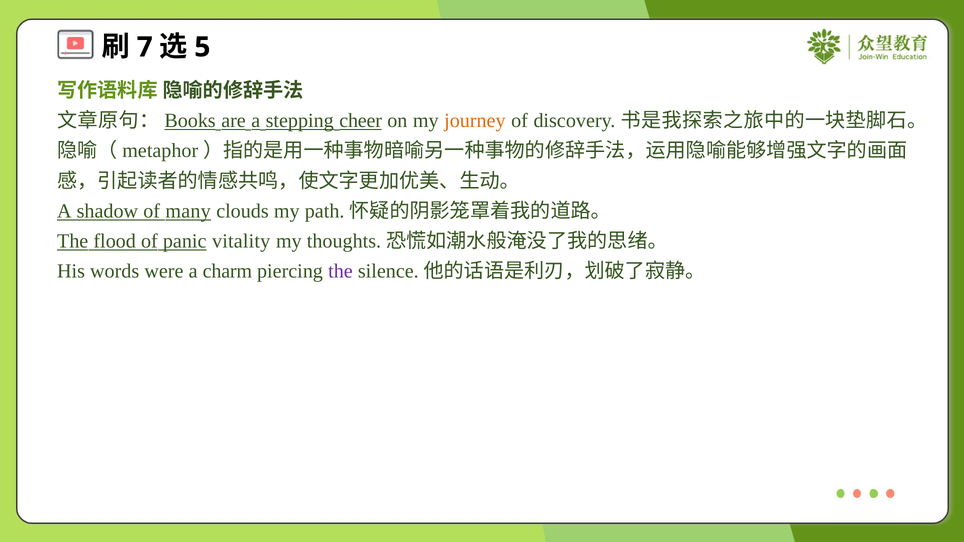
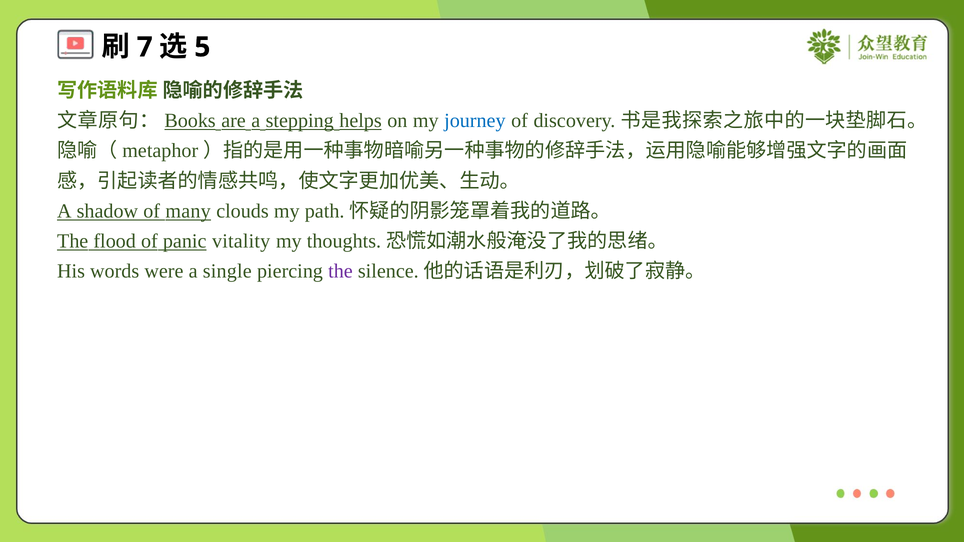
cheer: cheer -> helps (361, 121)
journey colour: orange -> blue (475, 121)
charm: charm -> single (227, 271)
